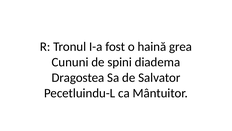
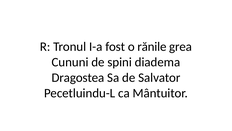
haină: haină -> rănile (152, 46)
